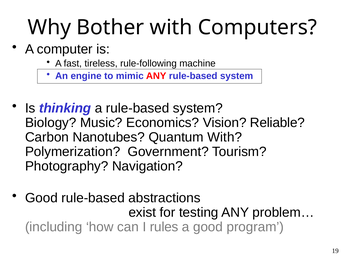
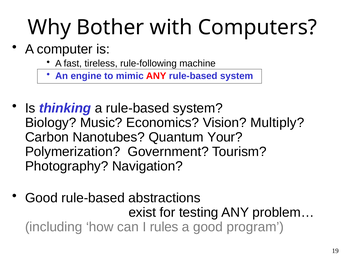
Reliable: Reliable -> Multiply (277, 123)
Quantum With: With -> Your (225, 137)
